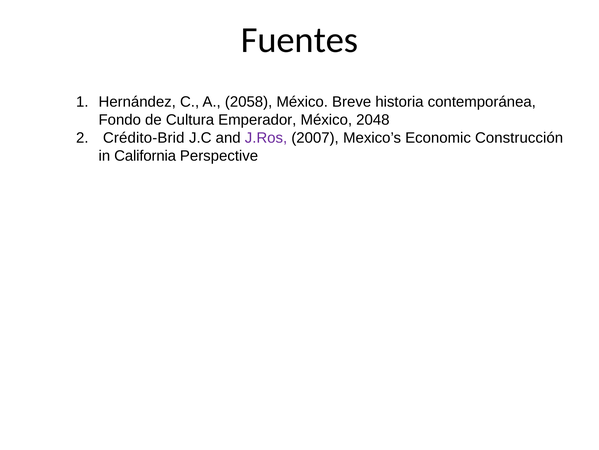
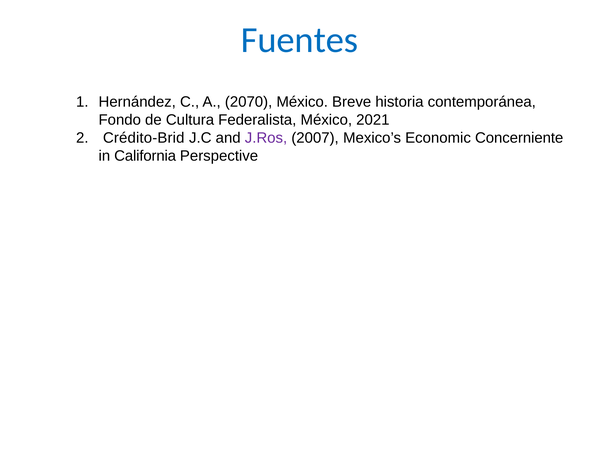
Fuentes colour: black -> blue (299, 40)
2058: 2058 -> 2070 (249, 102)
Emperador: Emperador -> Federalista (257, 120)
2048: 2048 -> 2021 (373, 120)
Construcción: Construcción -> Concerniente (519, 138)
